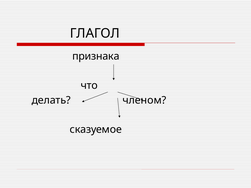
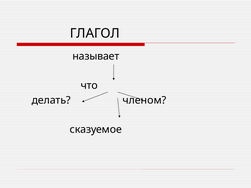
признака: признака -> называет (96, 56)
